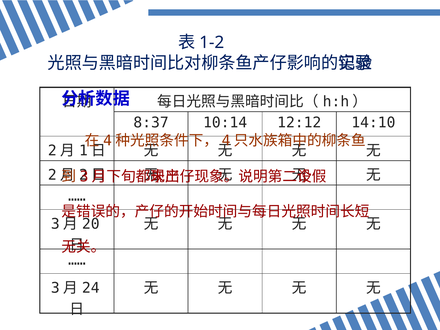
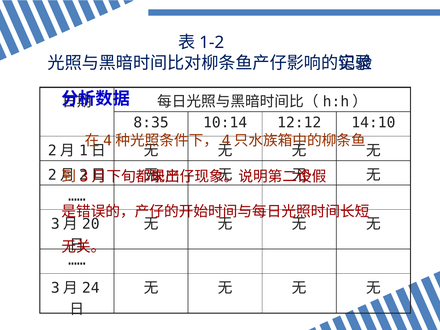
8:37: 8:37 -> 8:35 (151, 123)
